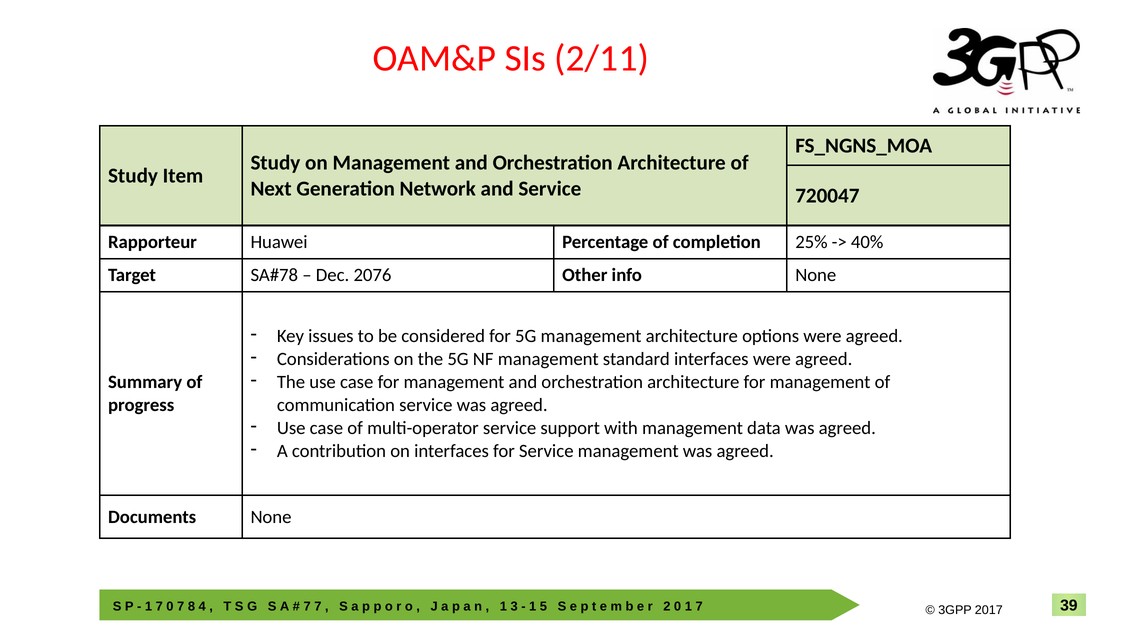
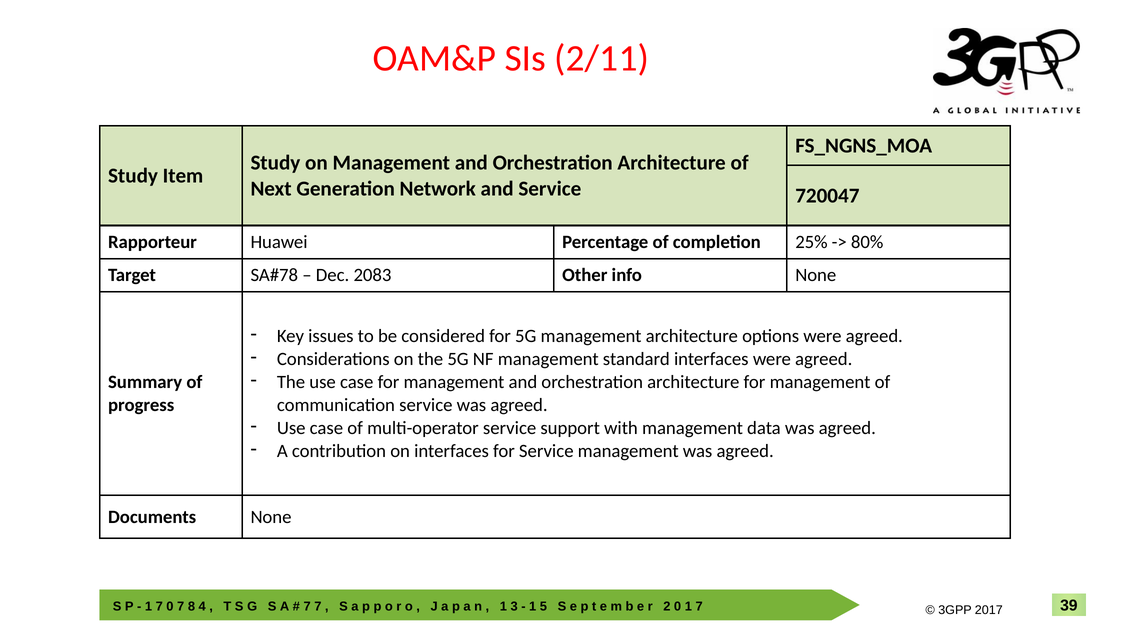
40%: 40% -> 80% (867, 242)
2076: 2076 -> 2083 (372, 275)
